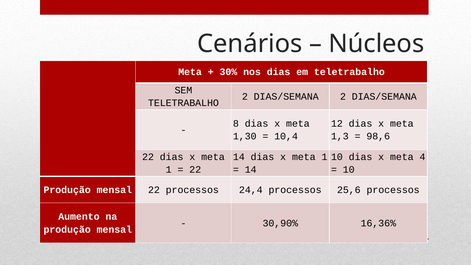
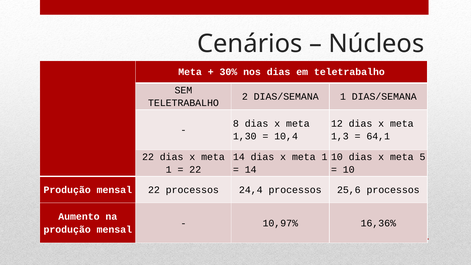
DIAS/SEMANA 2: 2 -> 1 (343, 96)
98,6: 98,6 -> 64,1 (378, 136)
4: 4 -> 5 (422, 157)
30,90%: 30,90% -> 10,97% (280, 223)
